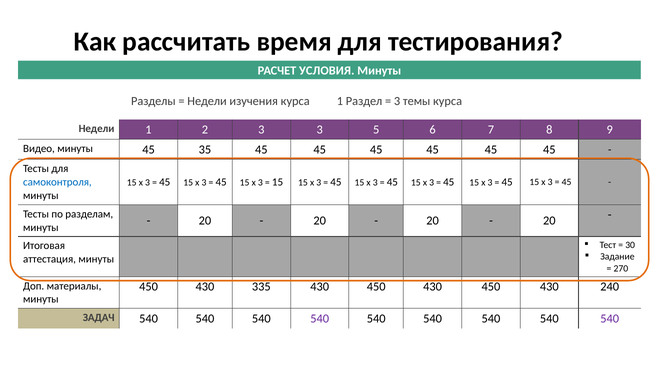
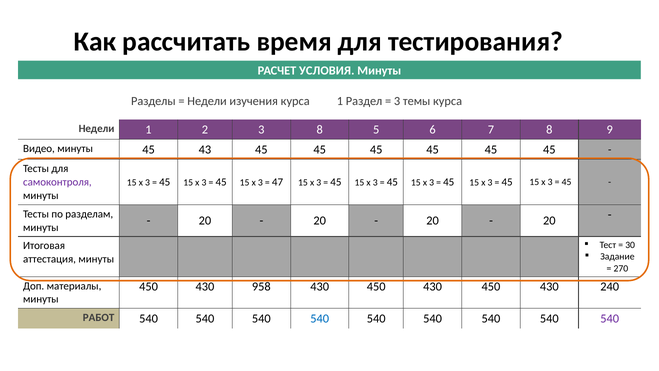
3 3: 3 -> 8 (320, 129)
35: 35 -> 43 (205, 149)
самоконтроля colour: blue -> purple (57, 182)
15: 15 -> 47 (278, 182)
335: 335 -> 958 (261, 287)
ЗАДАЧ: ЗАДАЧ -> РАБОТ (99, 318)
540 colour: purple -> blue (320, 318)
